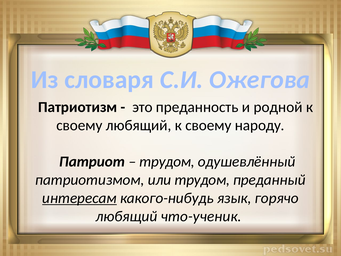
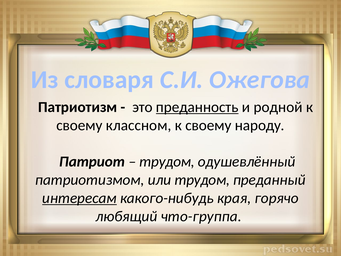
преданность underline: none -> present (197, 107)
своему любящий: любящий -> классном (139, 125)
язык: язык -> края (234, 198)
что-ученик: что-ученик -> что-группа (201, 216)
